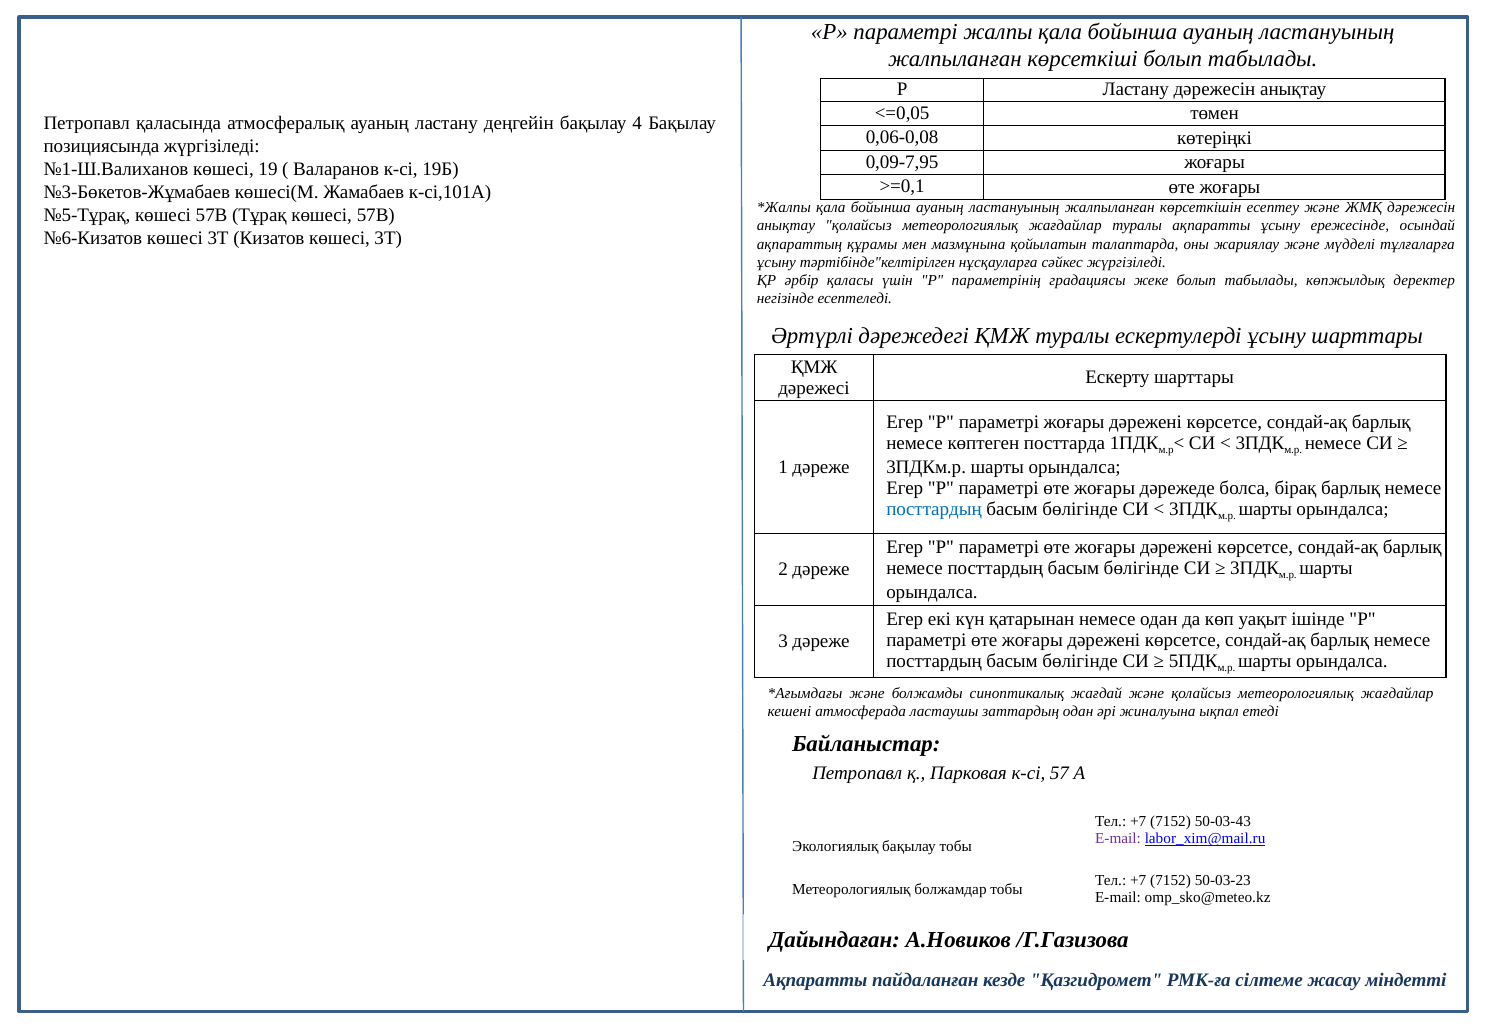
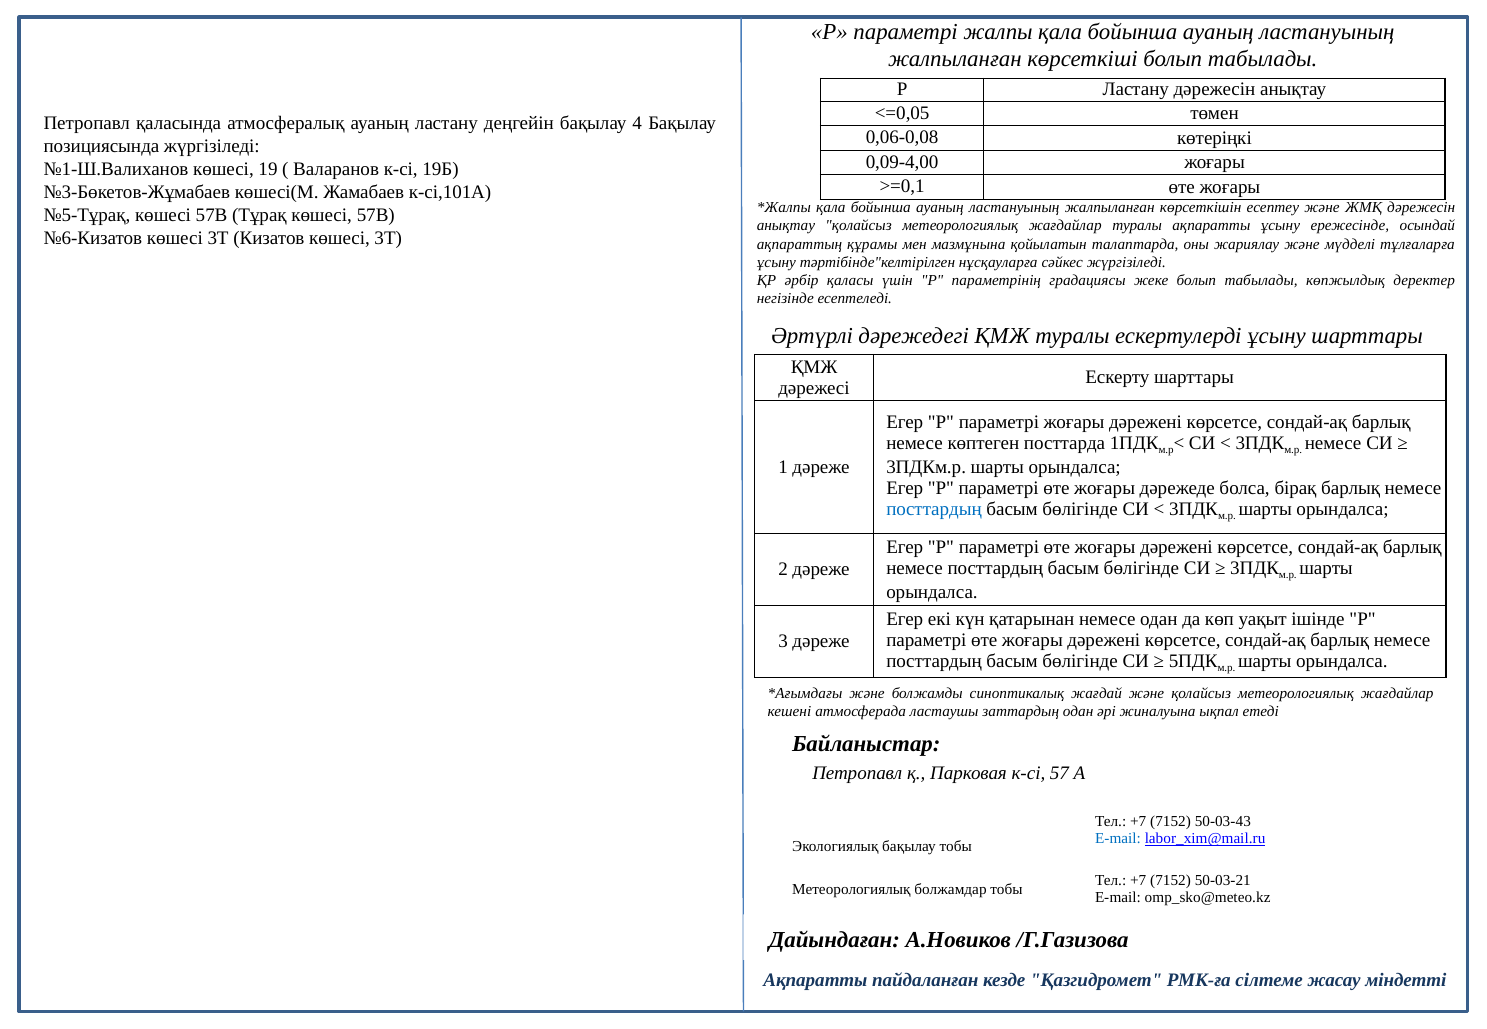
0,09-7,95: 0,09-7,95 -> 0,09-4,00 (902, 162)
E-mail colour: purple -> blue (1118, 839)
50-03-23: 50-03-23 -> 50-03-21 (1223, 881)
